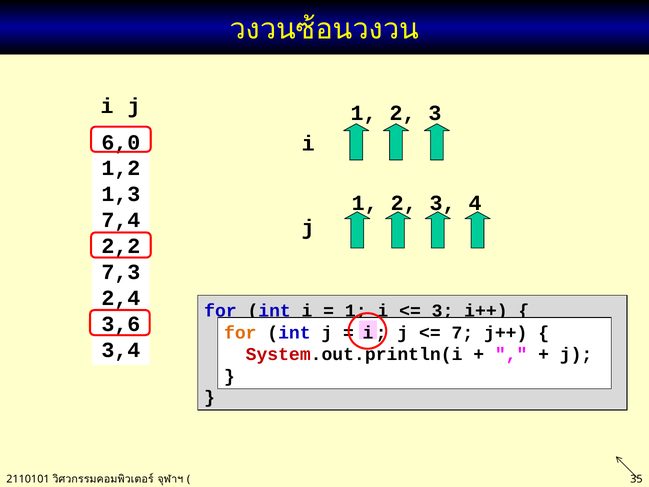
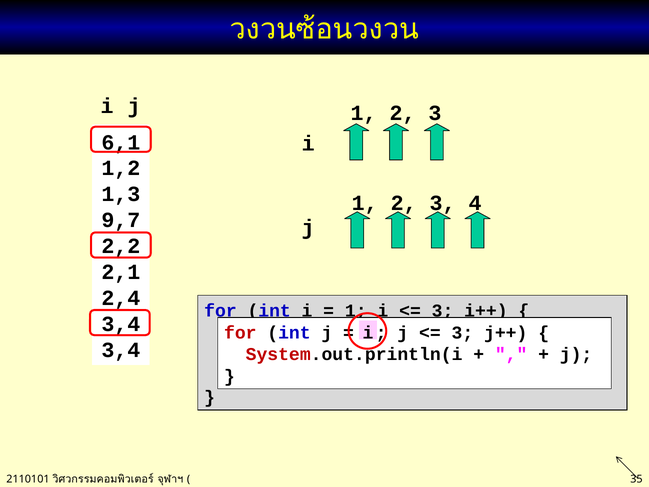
6,0: 6,0 -> 6,1 (121, 142)
7,4: 7,4 -> 9,7 (121, 220)
7,3: 7,3 -> 2,1 (121, 272)
3,6: 3,6 -> 3,4 (121, 324)
for colour: orange -> red (240, 333)
7: 7 -> 3 (462, 333)
